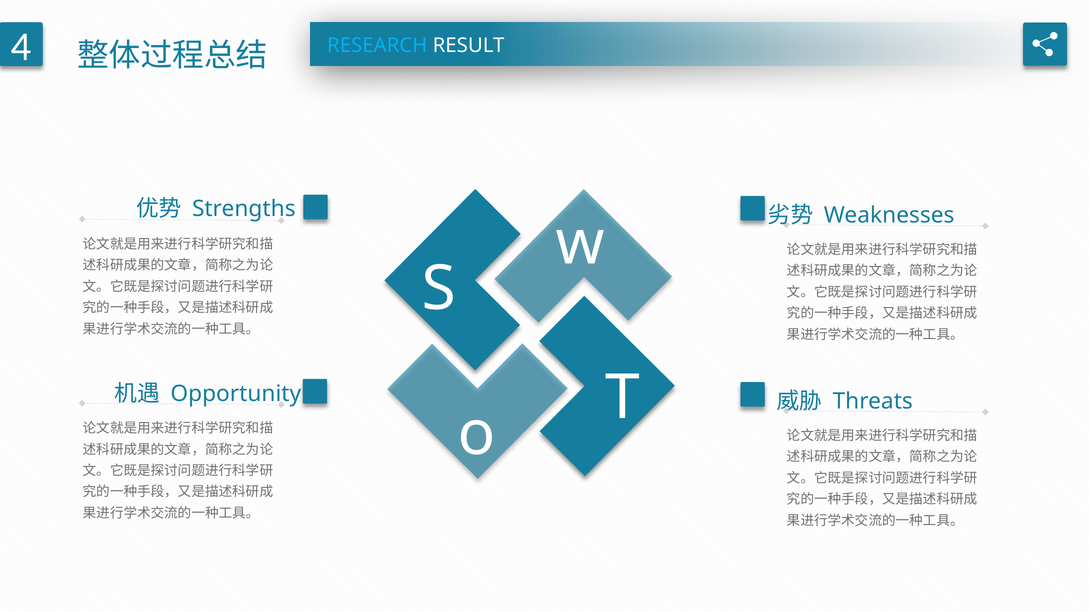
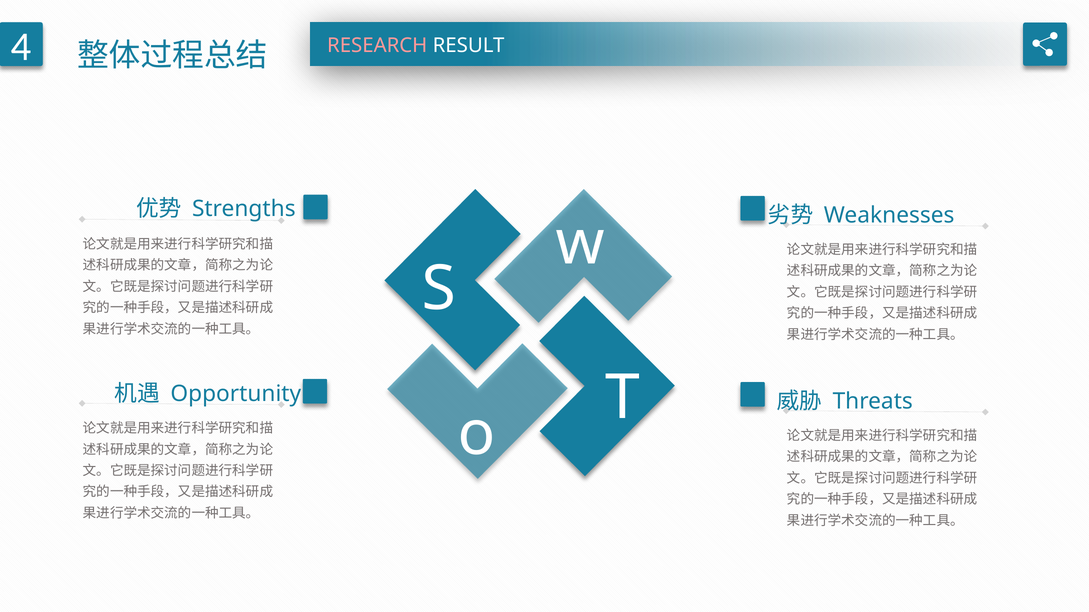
RESEARCH colour: light blue -> pink (377, 45)
